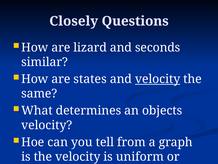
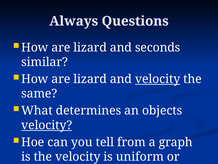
Closely: Closely -> Always (74, 21)
states: states -> lizard (90, 79)
velocity underline: none -> present (47, 125)
